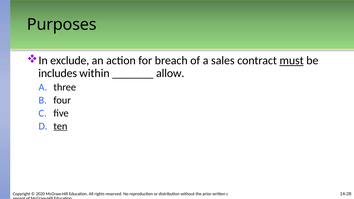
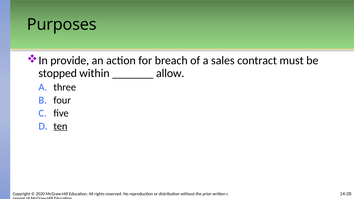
exclude: exclude -> provide (70, 61)
must underline: present -> none (292, 61)
includes: includes -> stopped (58, 73)
